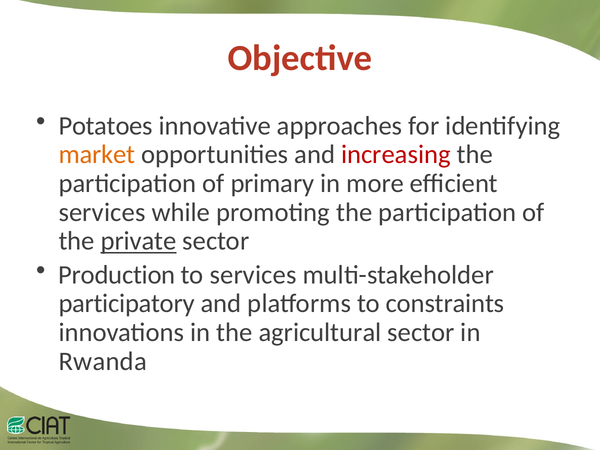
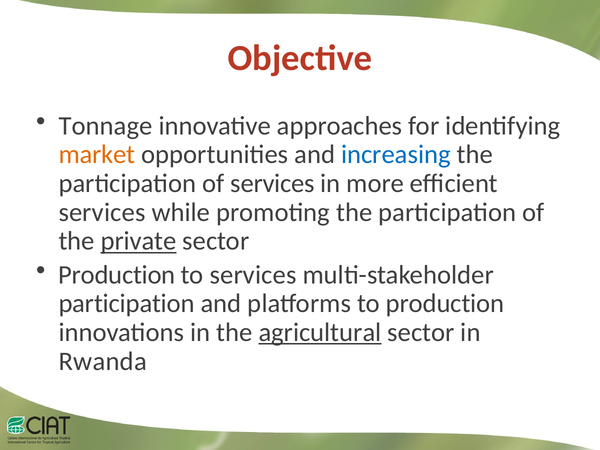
Potatoes: Potatoes -> Tonnage (105, 126)
increasing colour: red -> blue (396, 155)
of primary: primary -> services (272, 184)
participatory: participatory -> participation (127, 304)
to constraints: constraints -> production (445, 304)
agricultural underline: none -> present (320, 332)
